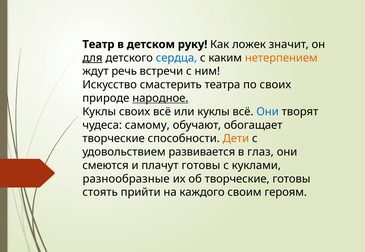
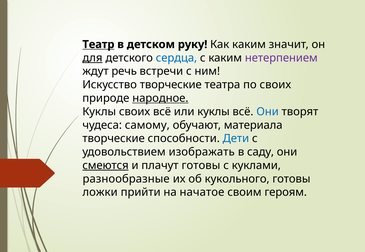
Театр underline: none -> present (98, 45)
Как ложек: ложек -> каким (249, 45)
нетерпением colour: orange -> purple (281, 58)
Искусство смастерить: смастерить -> творческие (171, 85)
обогащает: обогащает -> материала (253, 125)
Дети colour: orange -> blue (236, 139)
развивается: развивается -> изображать (202, 152)
глаз: глаз -> саду (261, 152)
смеются underline: none -> present (106, 166)
об творческие: творческие -> кукольного (237, 179)
стоять: стоять -> ложки (100, 193)
каждого: каждого -> начатое (202, 193)
